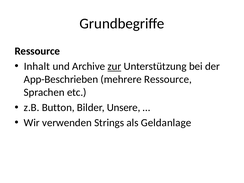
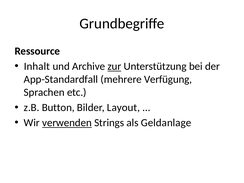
App-Beschrieben: App-Beschrieben -> App-Standardfall (61, 79)
mehrere Ressource: Ressource -> Verfügung (168, 79)
Unsere: Unsere -> Layout (124, 108)
verwenden underline: none -> present (67, 123)
